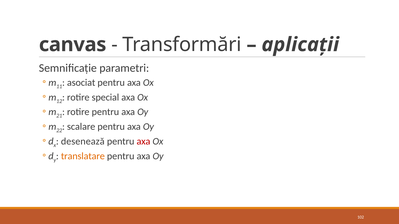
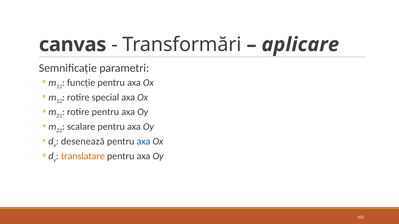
aplicații: aplicații -> aplicare (300, 45)
asociat: asociat -> funcție (81, 83)
axa colour: red -> blue (143, 142)
